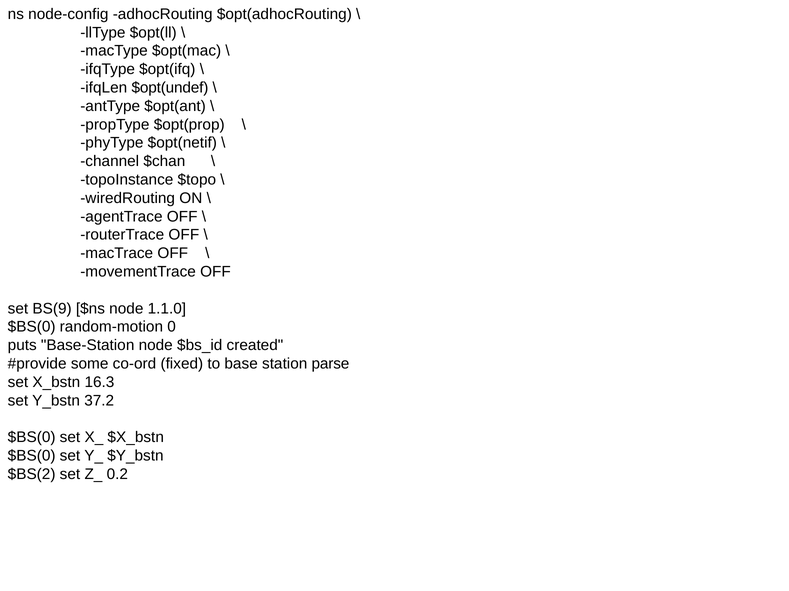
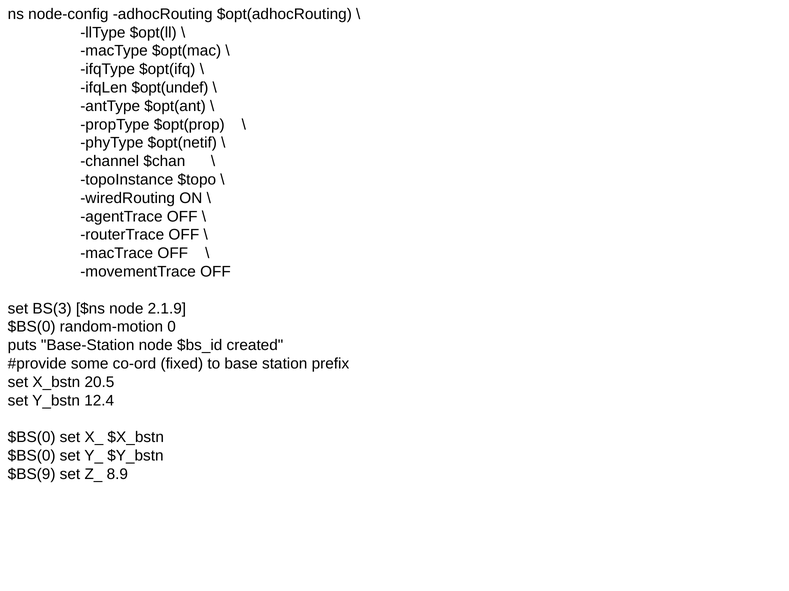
BS(9: BS(9 -> BS(3 (52, 309)
1.1.0: 1.1.0 -> 2.1.9 (167, 309)
parse: parse -> prefix (330, 364)
16.3: 16.3 -> 20.5 (99, 383)
37.2: 37.2 -> 12.4 (99, 401)
$BS(2: $BS(2 -> $BS(9 (32, 475)
0.2: 0.2 -> 8.9 (117, 475)
